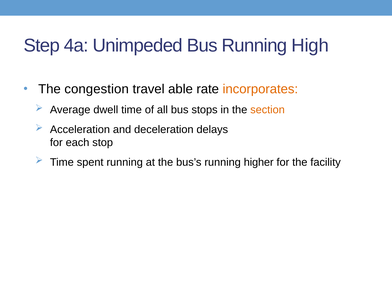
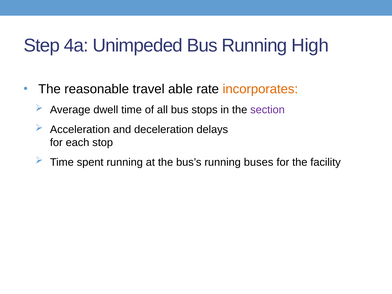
congestion: congestion -> reasonable (97, 89)
section colour: orange -> purple (268, 110)
higher: higher -> buses (259, 162)
